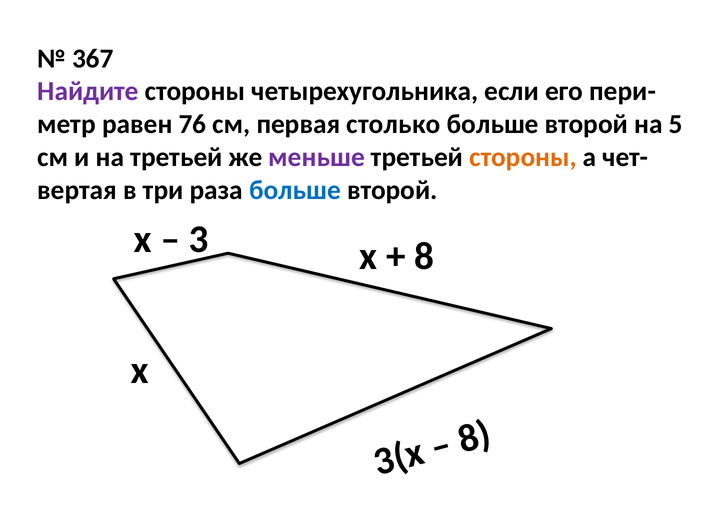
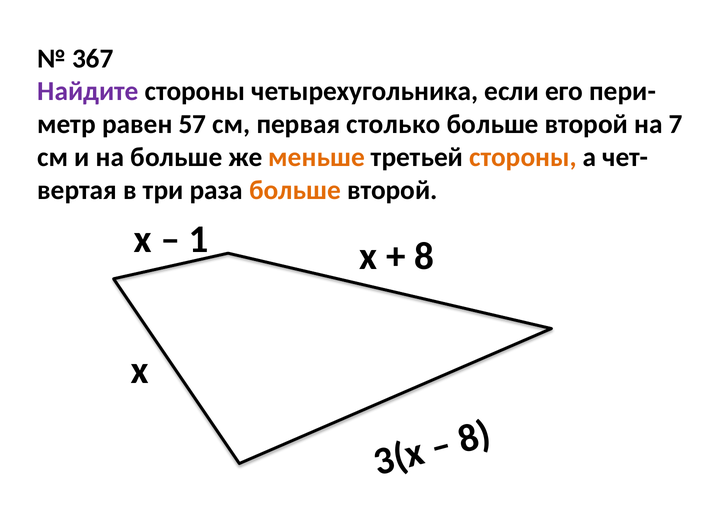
76: 76 -> 57 (192, 124)
5: 5 -> 7 (676, 124)
на третьей: третьей -> больше (176, 157)
меньше colour: purple -> orange (317, 157)
больше colour: blue -> orange (295, 190)
3: 3 -> 1 (199, 239)
